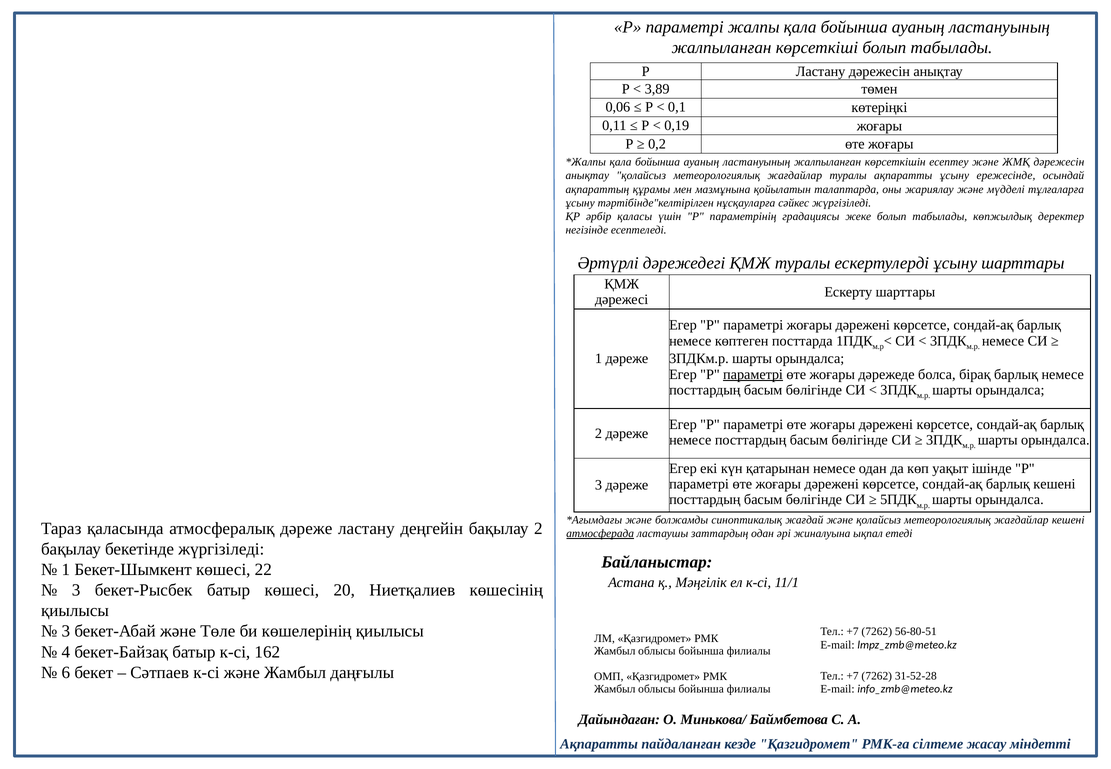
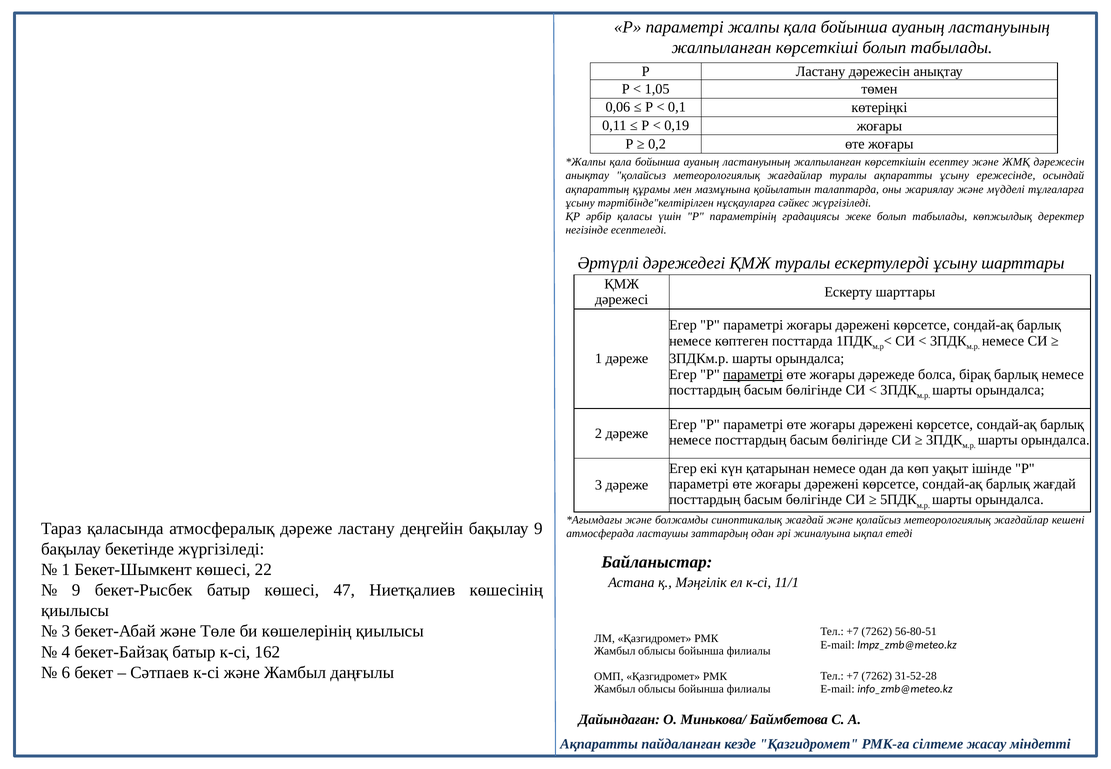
3,89: 3,89 -> 1,05 (657, 89)
барлық кешені: кешені -> жағдай (1055, 484)
бақылау 2: 2 -> 9 (538, 529)
атмосферада underline: present -> none (600, 534)
3: 3 -> 9 (76, 590)
20: 20 -> 47 (344, 590)
